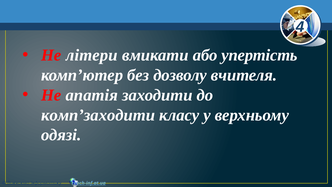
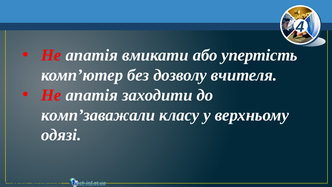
літери: літери -> апатія (92, 55)
комп’заходити: комп’заходити -> комп’заважали (98, 115)
